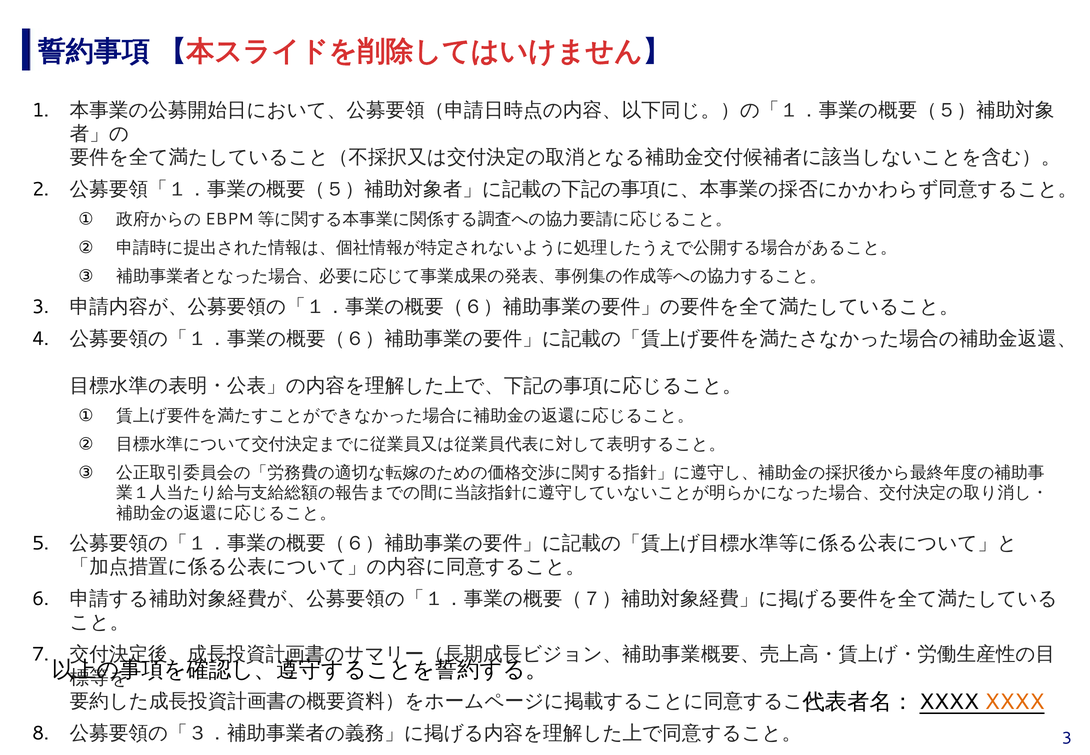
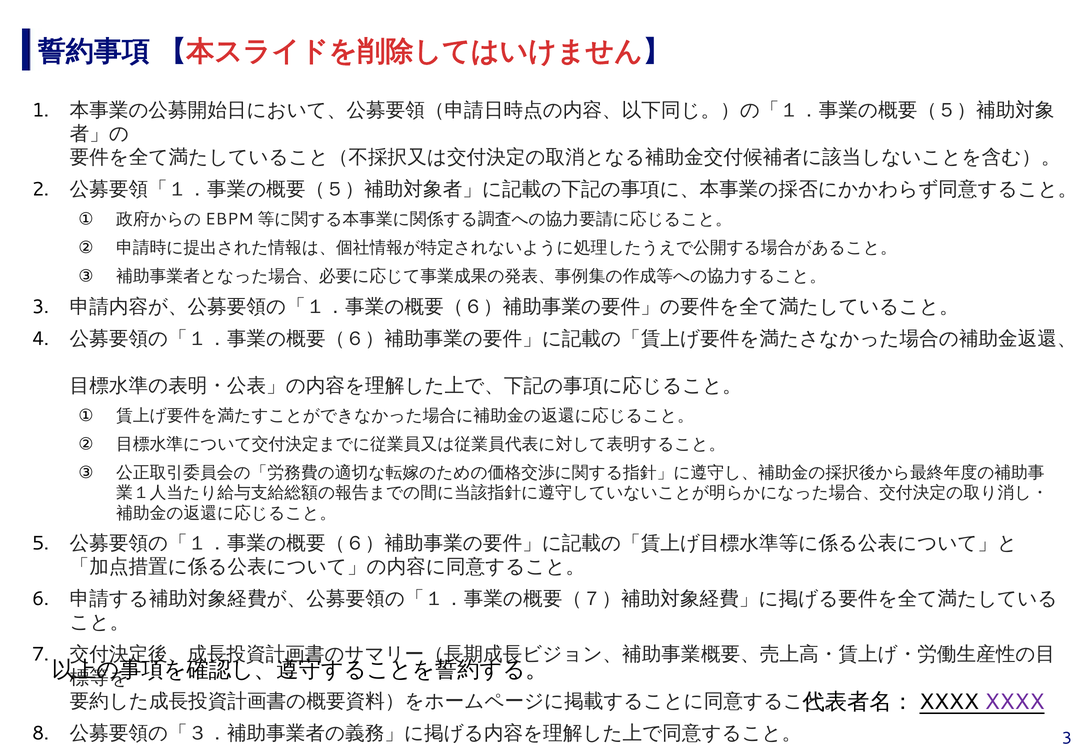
XXXX colour: orange -> purple (1015, 702)
